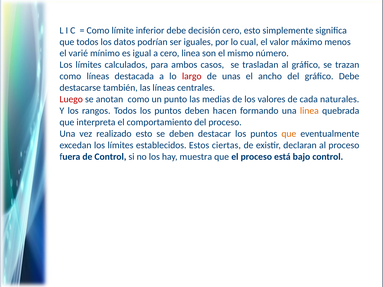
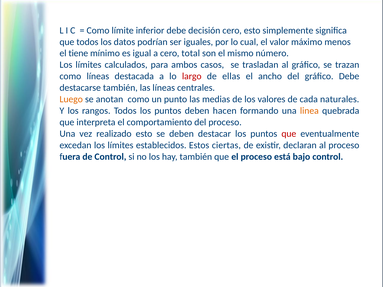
varié: varié -> tiene (78, 53)
cero linea: linea -> total (191, 53)
unas: unas -> ellas (231, 76)
Luego colour: red -> orange (71, 99)
que colour: orange -> red (289, 134)
hay muestra: muestra -> también (196, 157)
